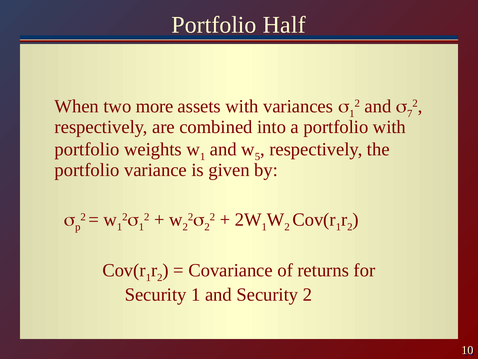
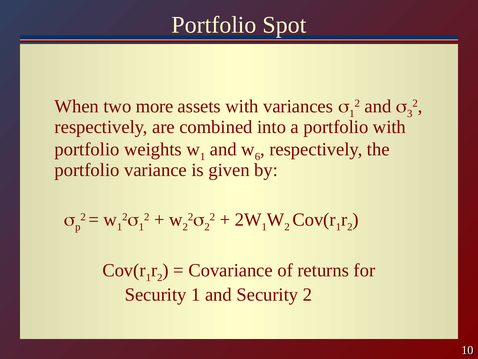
Half: Half -> Spot (284, 25)
7: 7 -> 3 (410, 113)
5: 5 -> 6 (257, 156)
